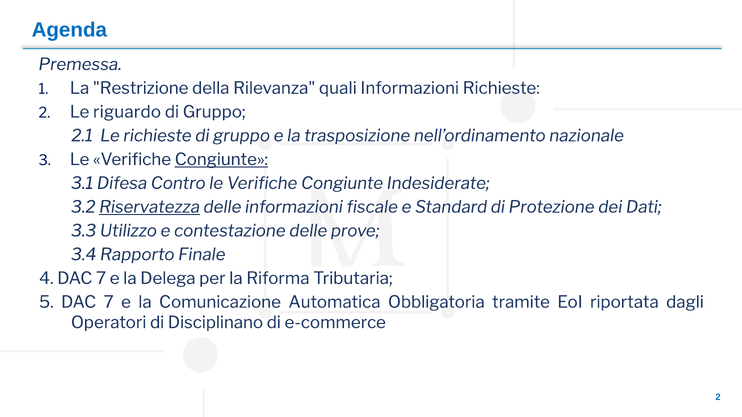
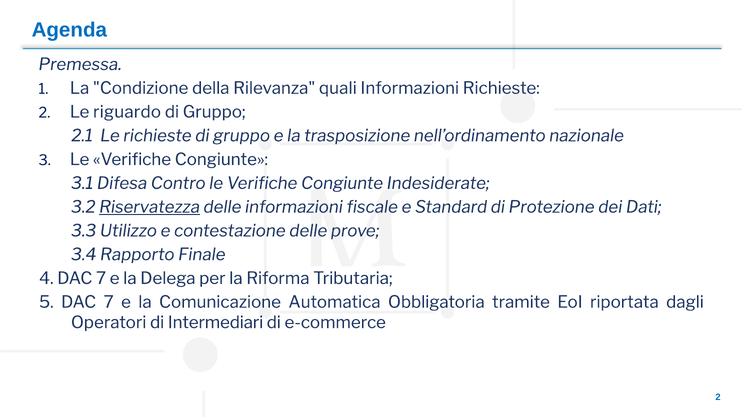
Restrizione: Restrizione -> Condizione (141, 88)
Congiunte underline: present -> none (221, 160)
Disciplinano: Disciplinano -> Intermediari (216, 323)
